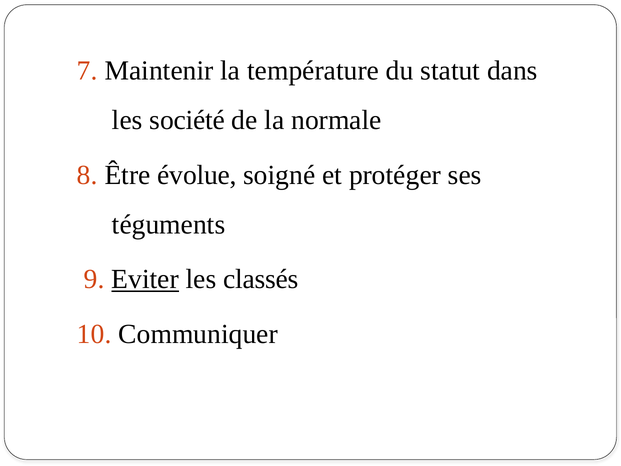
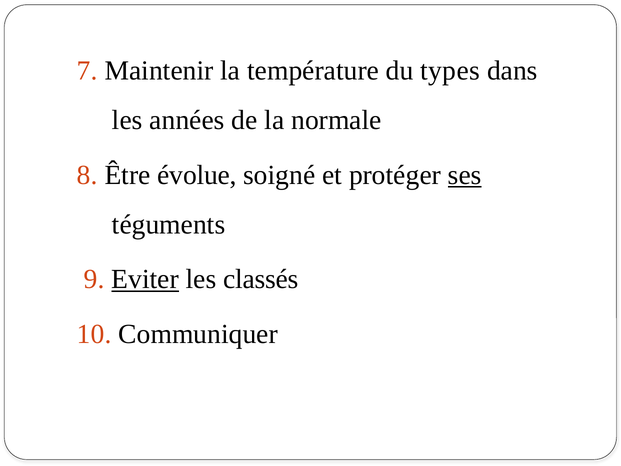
statut: statut -> types (450, 70)
société: société -> années (187, 120)
ses underline: none -> present (465, 175)
